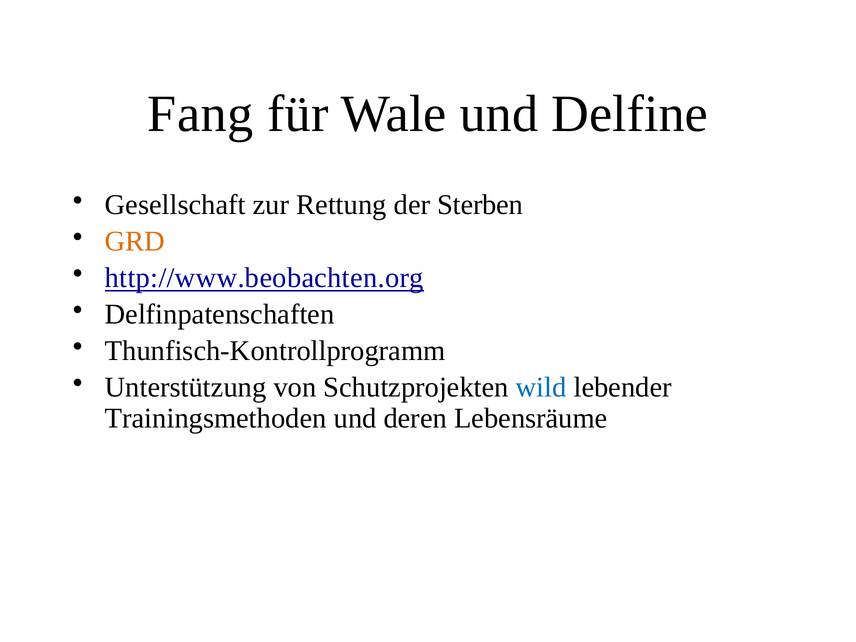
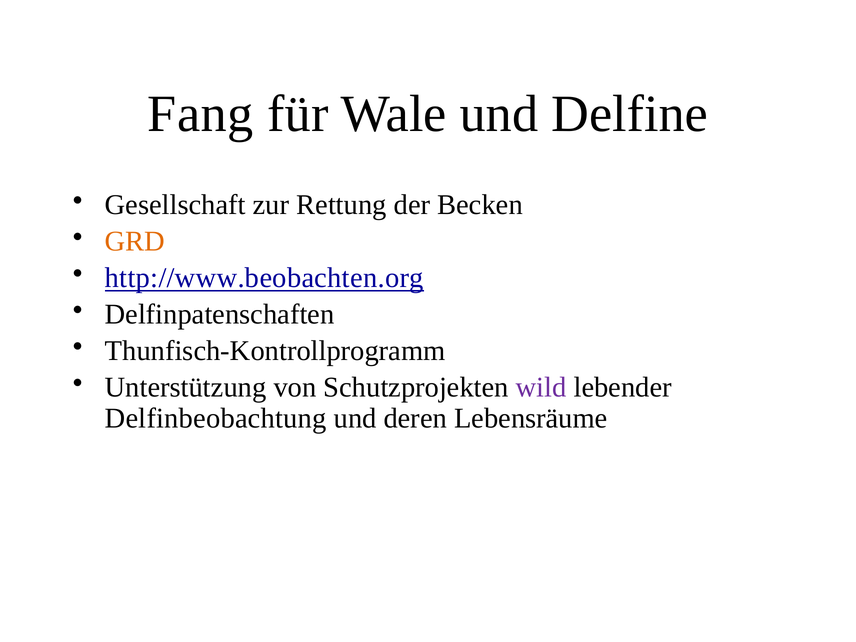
Sterben: Sterben -> Becken (480, 205)
wild colour: blue -> purple (541, 387)
Trainingsmethoden: Trainingsmethoden -> Delfinbeobachtung (216, 418)
